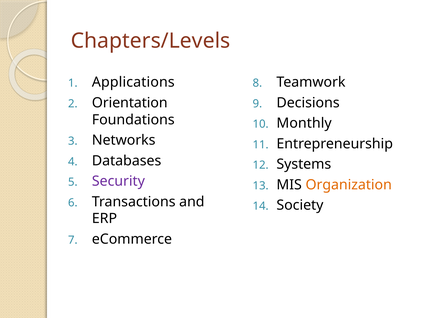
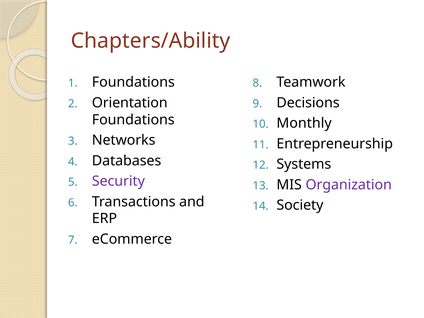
Chapters/Levels: Chapters/Levels -> Chapters/Ability (151, 41)
Applications: Applications -> Foundations (133, 82)
Organization colour: orange -> purple (349, 185)
